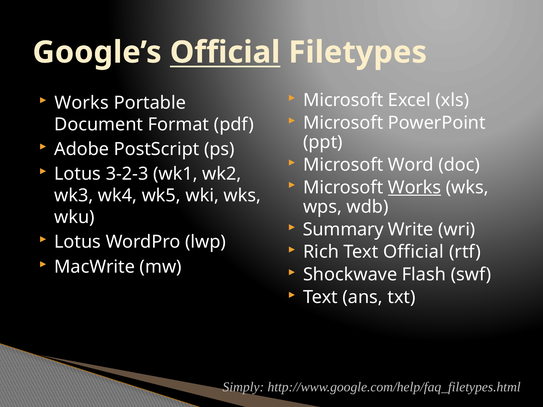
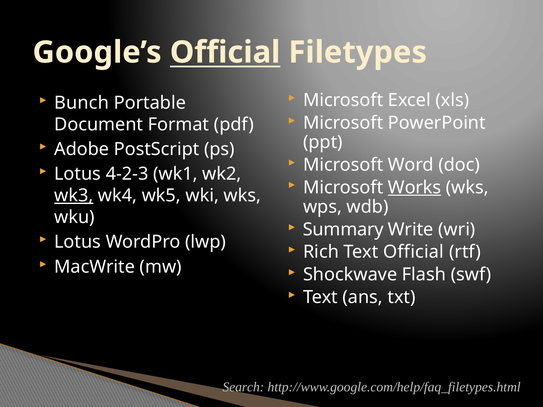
Works: Works -> Bunch (82, 103)
3-2-3: 3-2-3 -> 4-2-3 (127, 174)
wk3 underline: none -> present (74, 196)
Simply: Simply -> Search (243, 387)
